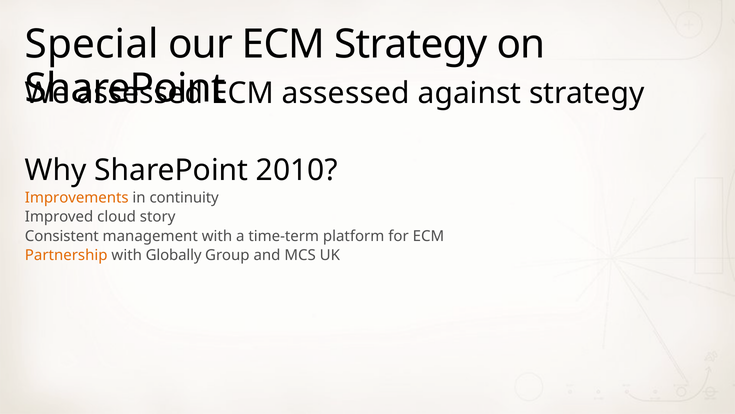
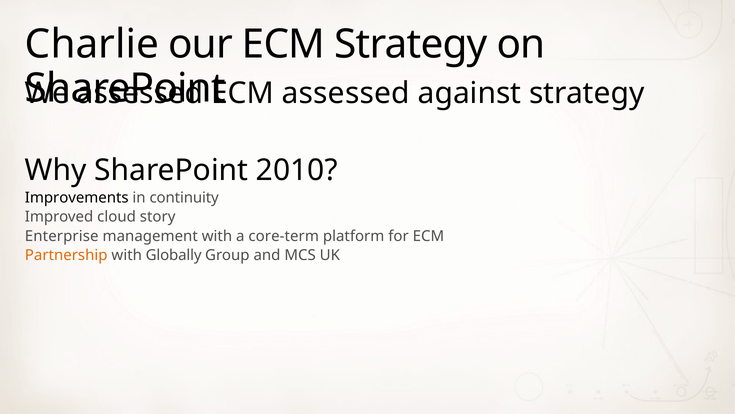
Special: Special -> Charlie (92, 44)
Improvements colour: orange -> black (77, 197)
Consistent: Consistent -> Enterprise (62, 236)
time-term: time-term -> core-term (284, 236)
